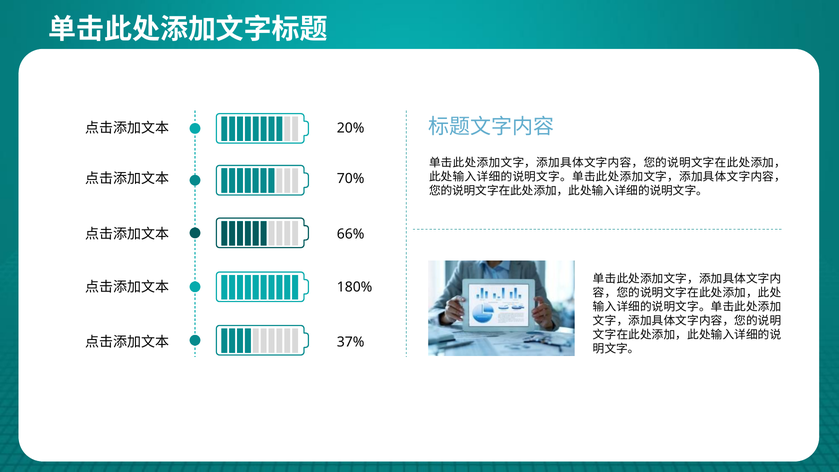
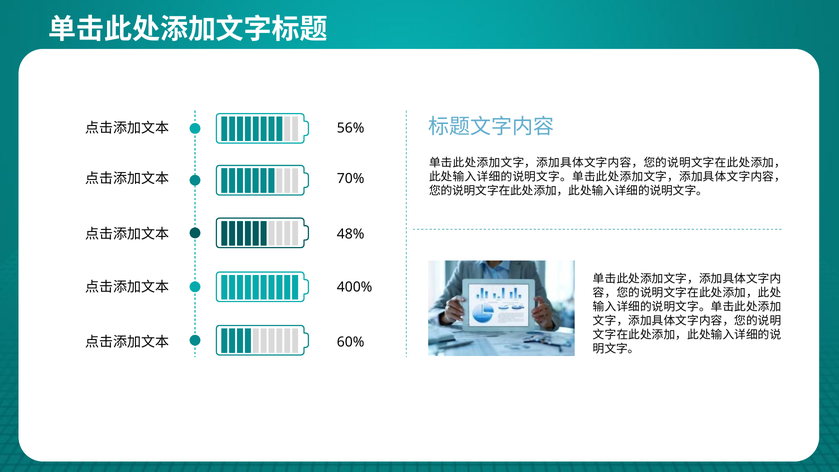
20%: 20% -> 56% (351, 128)
66%: 66% -> 48% (351, 234)
180%: 180% -> 400% (355, 287)
37%: 37% -> 60% (351, 342)
